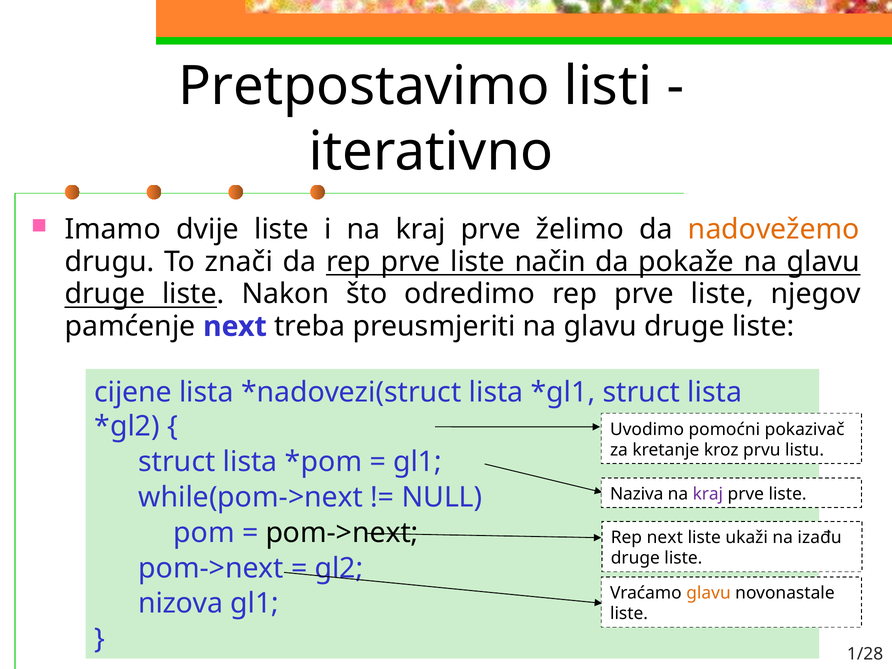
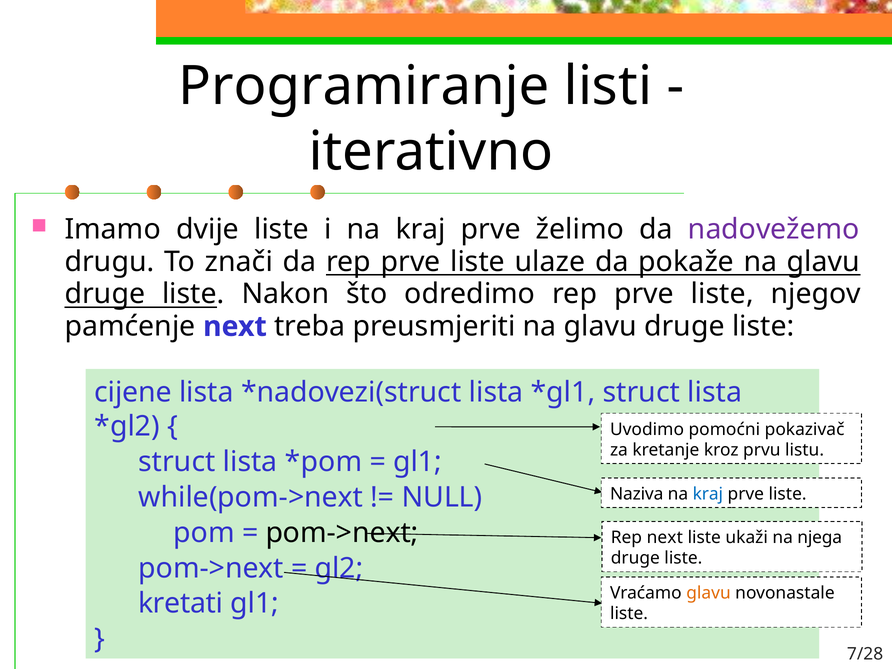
Pretpostavimo: Pretpostavimo -> Programiranje (364, 86)
nadovežemo colour: orange -> purple (774, 229)
način: način -> ulaze (550, 262)
kraj colour: purple -> blue (708, 494)
izađu: izađu -> njega (820, 537)
nizova: nizova -> kretati (181, 604)
1/28: 1/28 -> 7/28 (865, 654)
